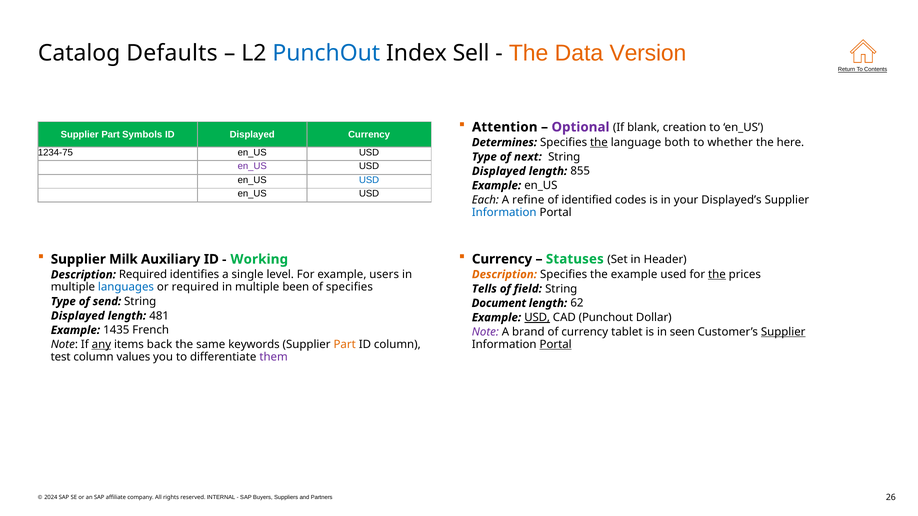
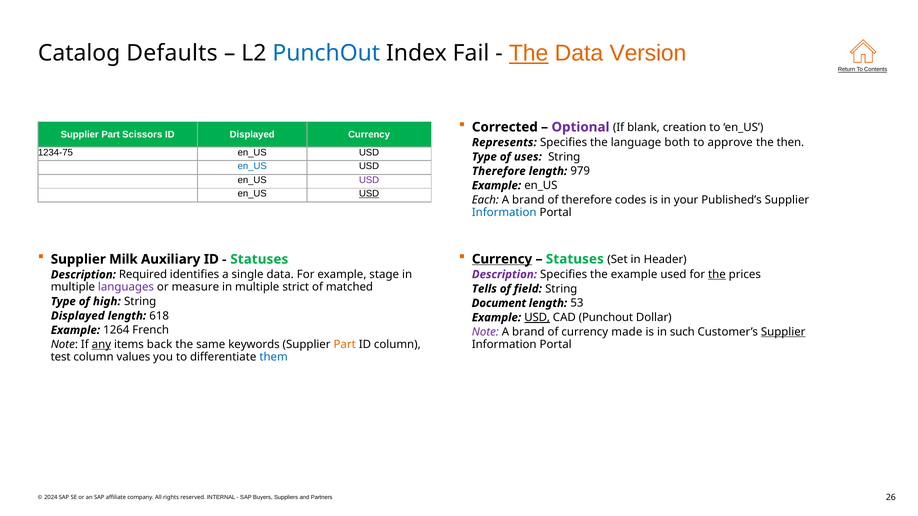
Sell: Sell -> Fail (471, 53)
The underline: none -> present (529, 53)
Attention: Attention -> Corrected (505, 127)
Symbols: Symbols -> Scissors (142, 134)
Determines: Determines -> Represents (504, 143)
the underline: present -> none (599, 143)
whether: whether -> approve (730, 143)
here: here -> then (790, 143)
next: next -> uses (528, 157)
en_US colour: purple -> blue (252, 166)
Displayed: Displayed -> Therefore (499, 171)
855: 855 -> 979 (580, 171)
USD colour: blue -> purple (369, 180)
USD underline: none -> present (369, 194)
refine: refine -> brand (528, 200)
of identified: identified -> therefore (587, 200)
Displayed’s: Displayed’s -> Published’s (731, 200)
Currency underline: none -> present (502, 259)
Working: Working -> Statuses (259, 259)
Description colour: orange -> purple (504, 275)
single level: level -> data (280, 275)
users: users -> stage (384, 275)
languages colour: blue -> purple (126, 287)
or required: required -> measure (195, 287)
been: been -> strict (296, 287)
of specifies: specifies -> matched (349, 287)
send: send -> high (107, 302)
62: 62 -> 53 (577, 303)
481: 481 -> 618 (159, 316)
1435: 1435 -> 1264 (116, 330)
tablet: tablet -> made (627, 332)
seen: seen -> such (682, 332)
Portal underline: present -> none (556, 344)
them colour: purple -> blue (274, 357)
